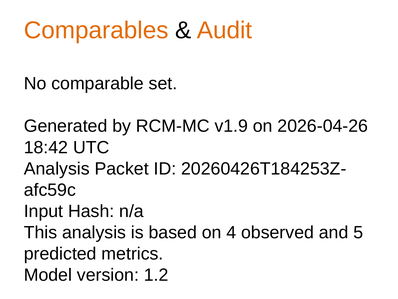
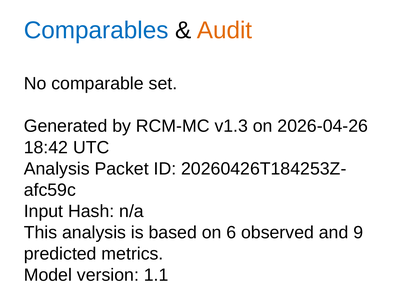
Comparables colour: orange -> blue (96, 30)
v1.9: v1.9 -> v1.3 (231, 126)
4: 4 -> 6 (231, 232)
5: 5 -> 9 (358, 232)
1.2: 1.2 -> 1.1 (156, 275)
